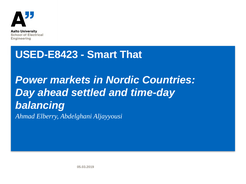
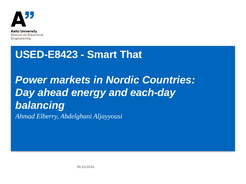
settled: settled -> energy (89, 93)
time-day: time-day -> each-day (153, 93)
